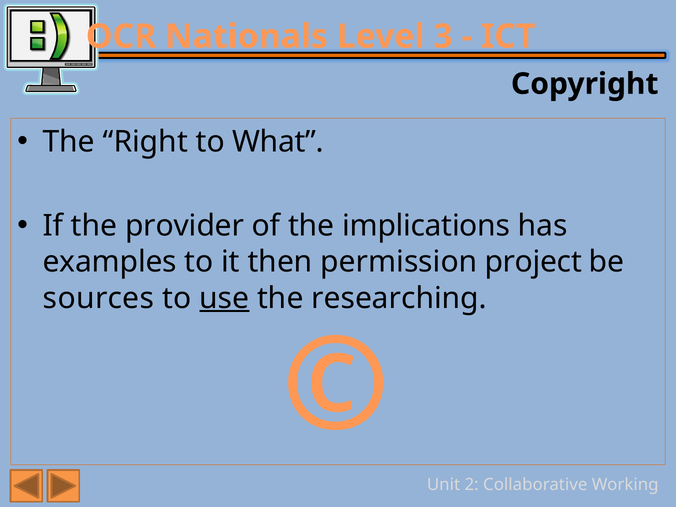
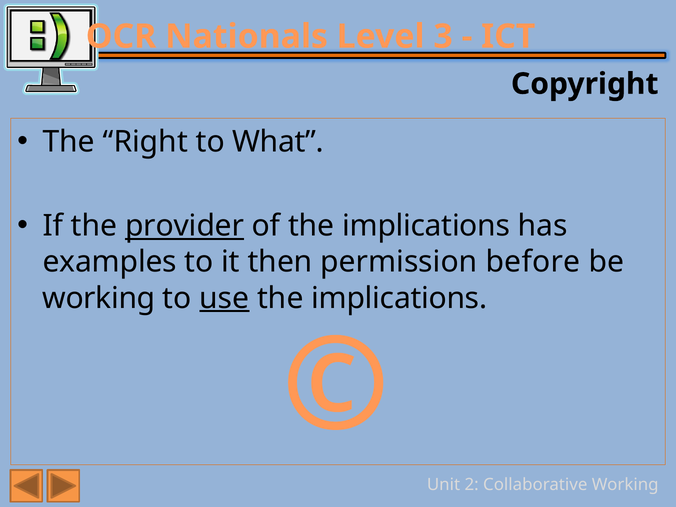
provider underline: none -> present (185, 226)
project: project -> before (533, 262)
sources: sources -> working (99, 298)
researching: researching -> implications (399, 298)
